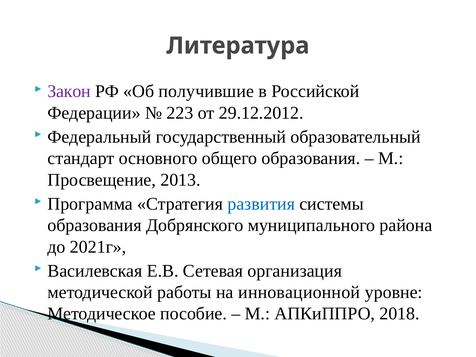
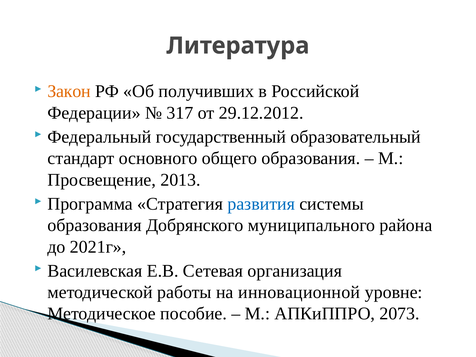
Закон colour: purple -> orange (69, 91)
получившие: получившие -> получивших (206, 91)
223: 223 -> 317 (180, 113)
2018: 2018 -> 2073 (400, 314)
